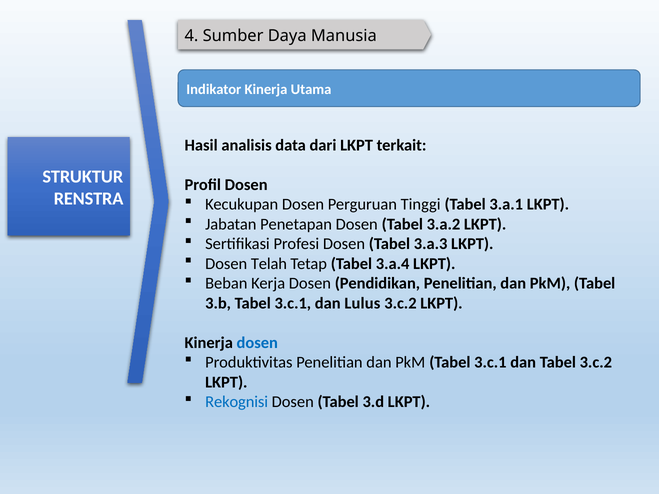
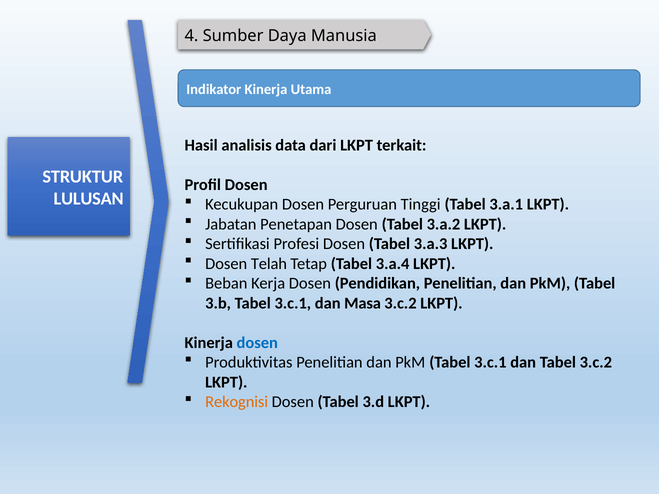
RENSTRA: RENSTRA -> LULUSAN (89, 199)
Lulus: Lulus -> Masa (363, 303)
Rekognisi colour: blue -> orange (237, 402)
